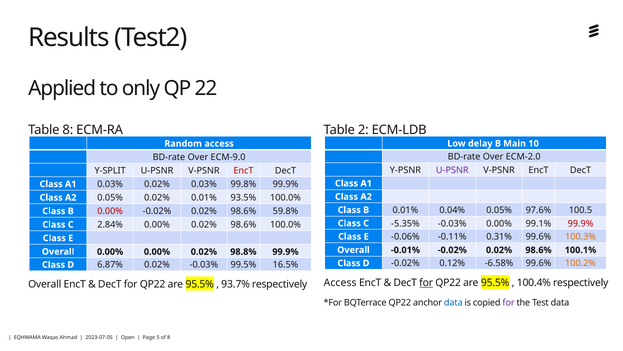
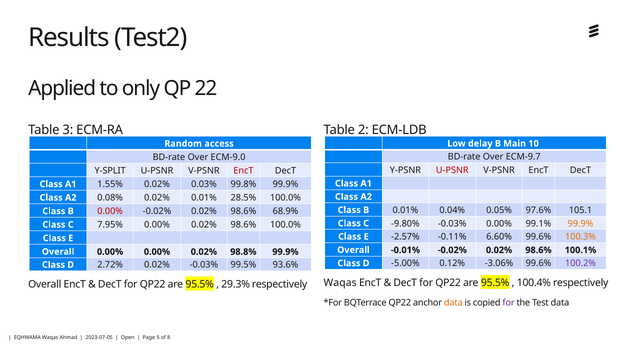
Table 8: 8 -> 3 (68, 130)
ECM-2.0: ECM-2.0 -> ECM-9.7 (523, 157)
U-PSNR colour: purple -> red (452, 170)
0.03%: 0.03% -> 1.55% (110, 184)
0.05%: 0.05% -> 0.08% (110, 197)
93.5%: 93.5% -> 28.5% (243, 197)
100.5: 100.5 -> 105.1 (580, 210)
59.8%: 59.8% -> 68.9% (286, 211)
-5.35%: -5.35% -> -9.80% (405, 223)
99.9% colour: red -> orange (581, 223)
2.84%: 2.84% -> 7.95% (110, 224)
-0.06%: -0.06% -> -2.57% (405, 236)
0.31%: 0.31% -> 6.60% (499, 236)
D -0.02%: -0.02% -> -5.00% (405, 263)
-6.58%: -6.58% -> -3.06% (499, 263)
100.2% colour: orange -> purple (581, 263)
6.87%: 6.87% -> 2.72% (110, 265)
16.5%: 16.5% -> 93.6% (286, 265)
Access: Access -> Waqas (340, 282)
for underline: present -> none (426, 282)
93.7%: 93.7% -> 29.3% (236, 284)
data colour: blue -> orange (453, 302)
